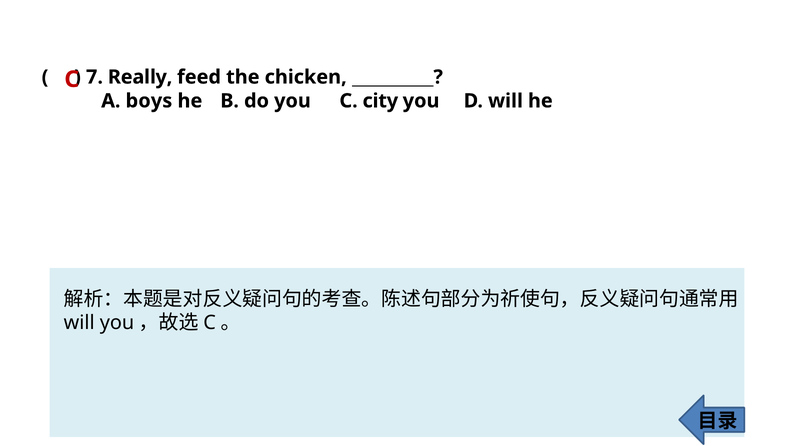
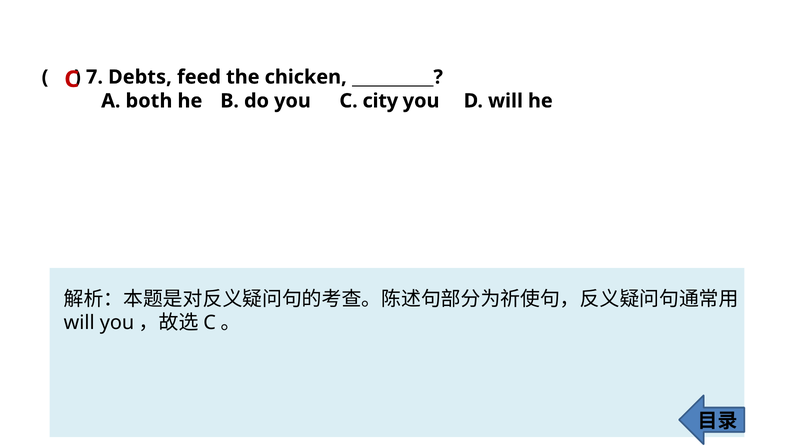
Really: Really -> Debts (140, 77)
boys: boys -> both (149, 101)
